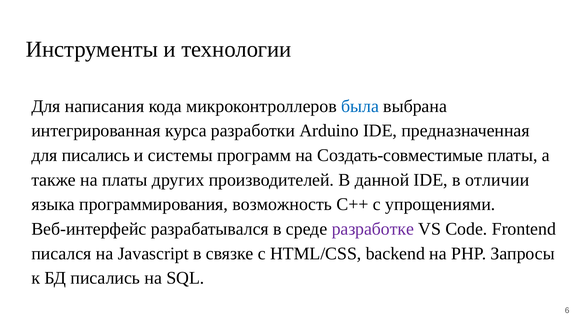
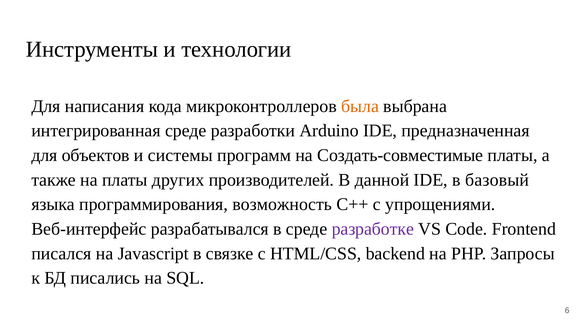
была colour: blue -> orange (360, 106)
интегрированная курса: курса -> среде (186, 131)
для писались: писались -> объектов (96, 155)
отличии: отличии -> базовый (497, 180)
